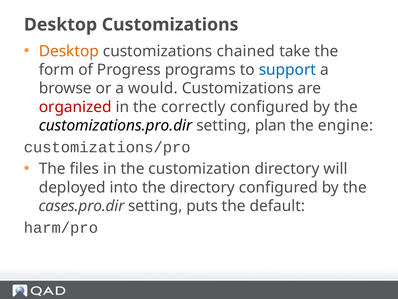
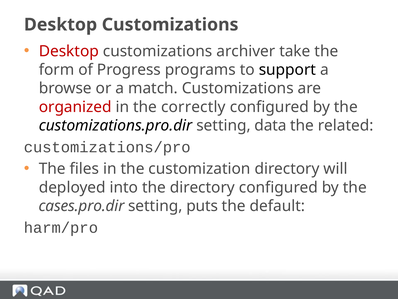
Desktop colour: orange -> red (69, 51)
chained: chained -> archiver (246, 51)
support colour: blue -> black (287, 70)
would: would -> match (153, 88)
plan: plan -> data (270, 125)
engine: engine -> related (346, 125)
